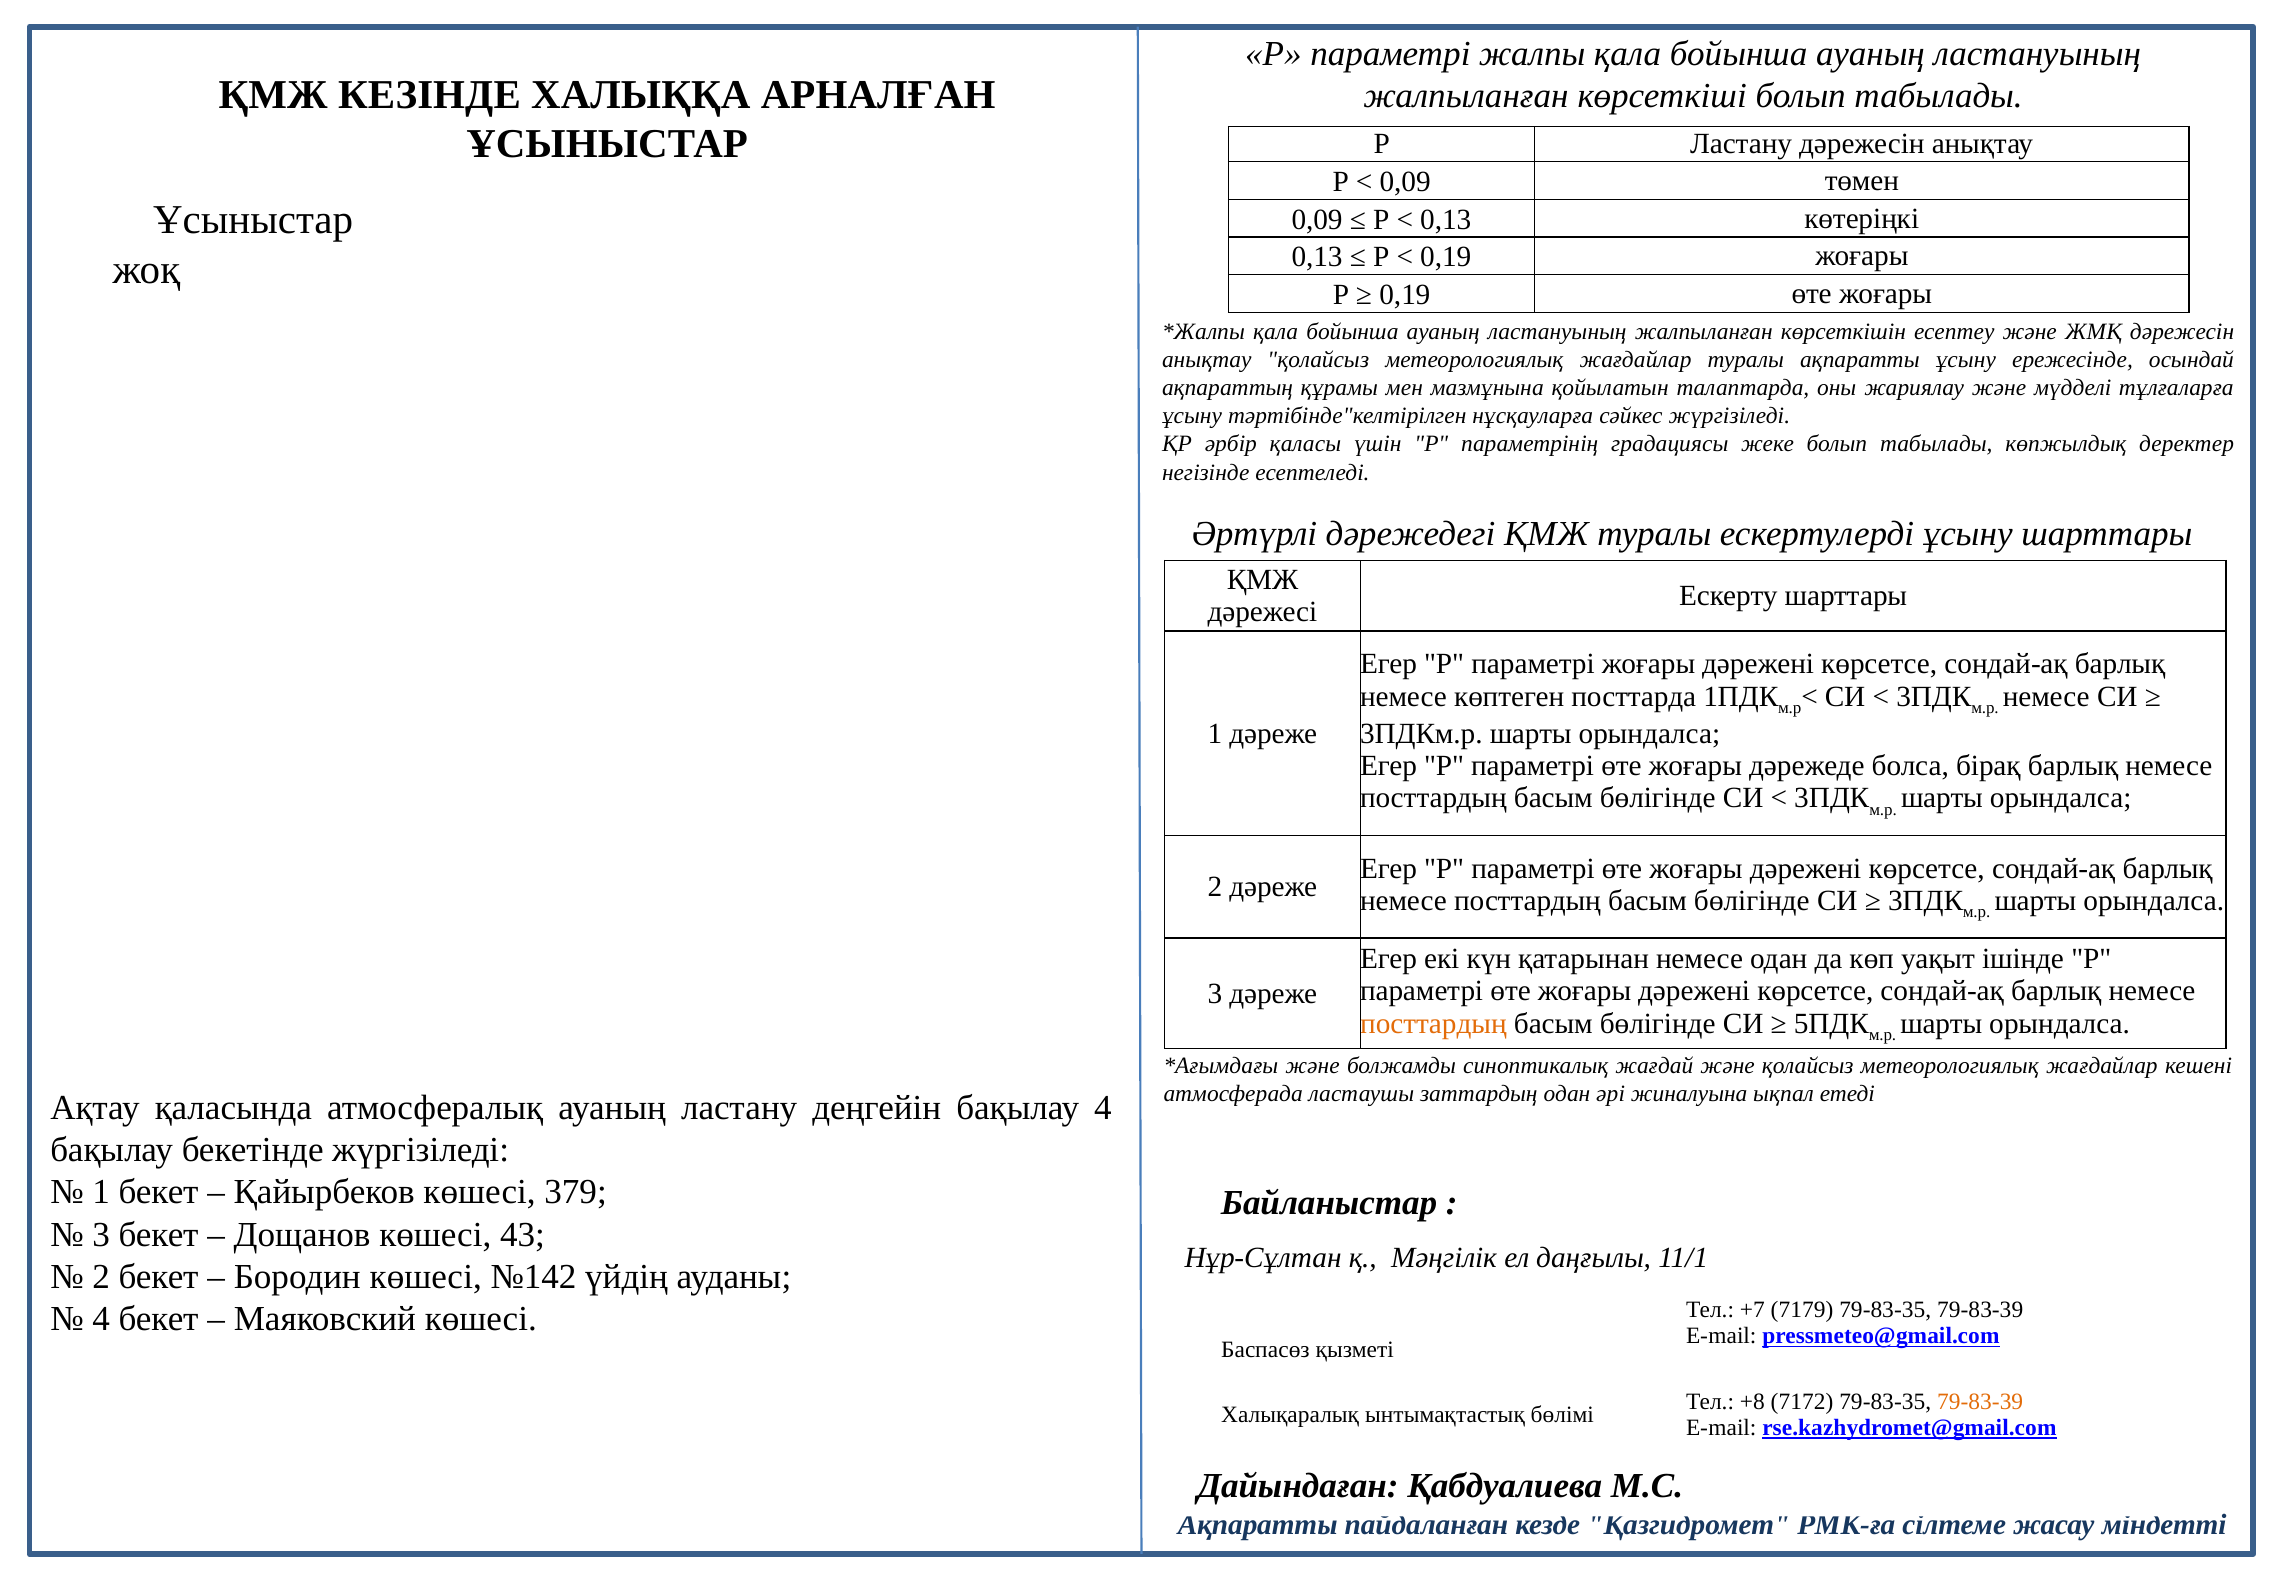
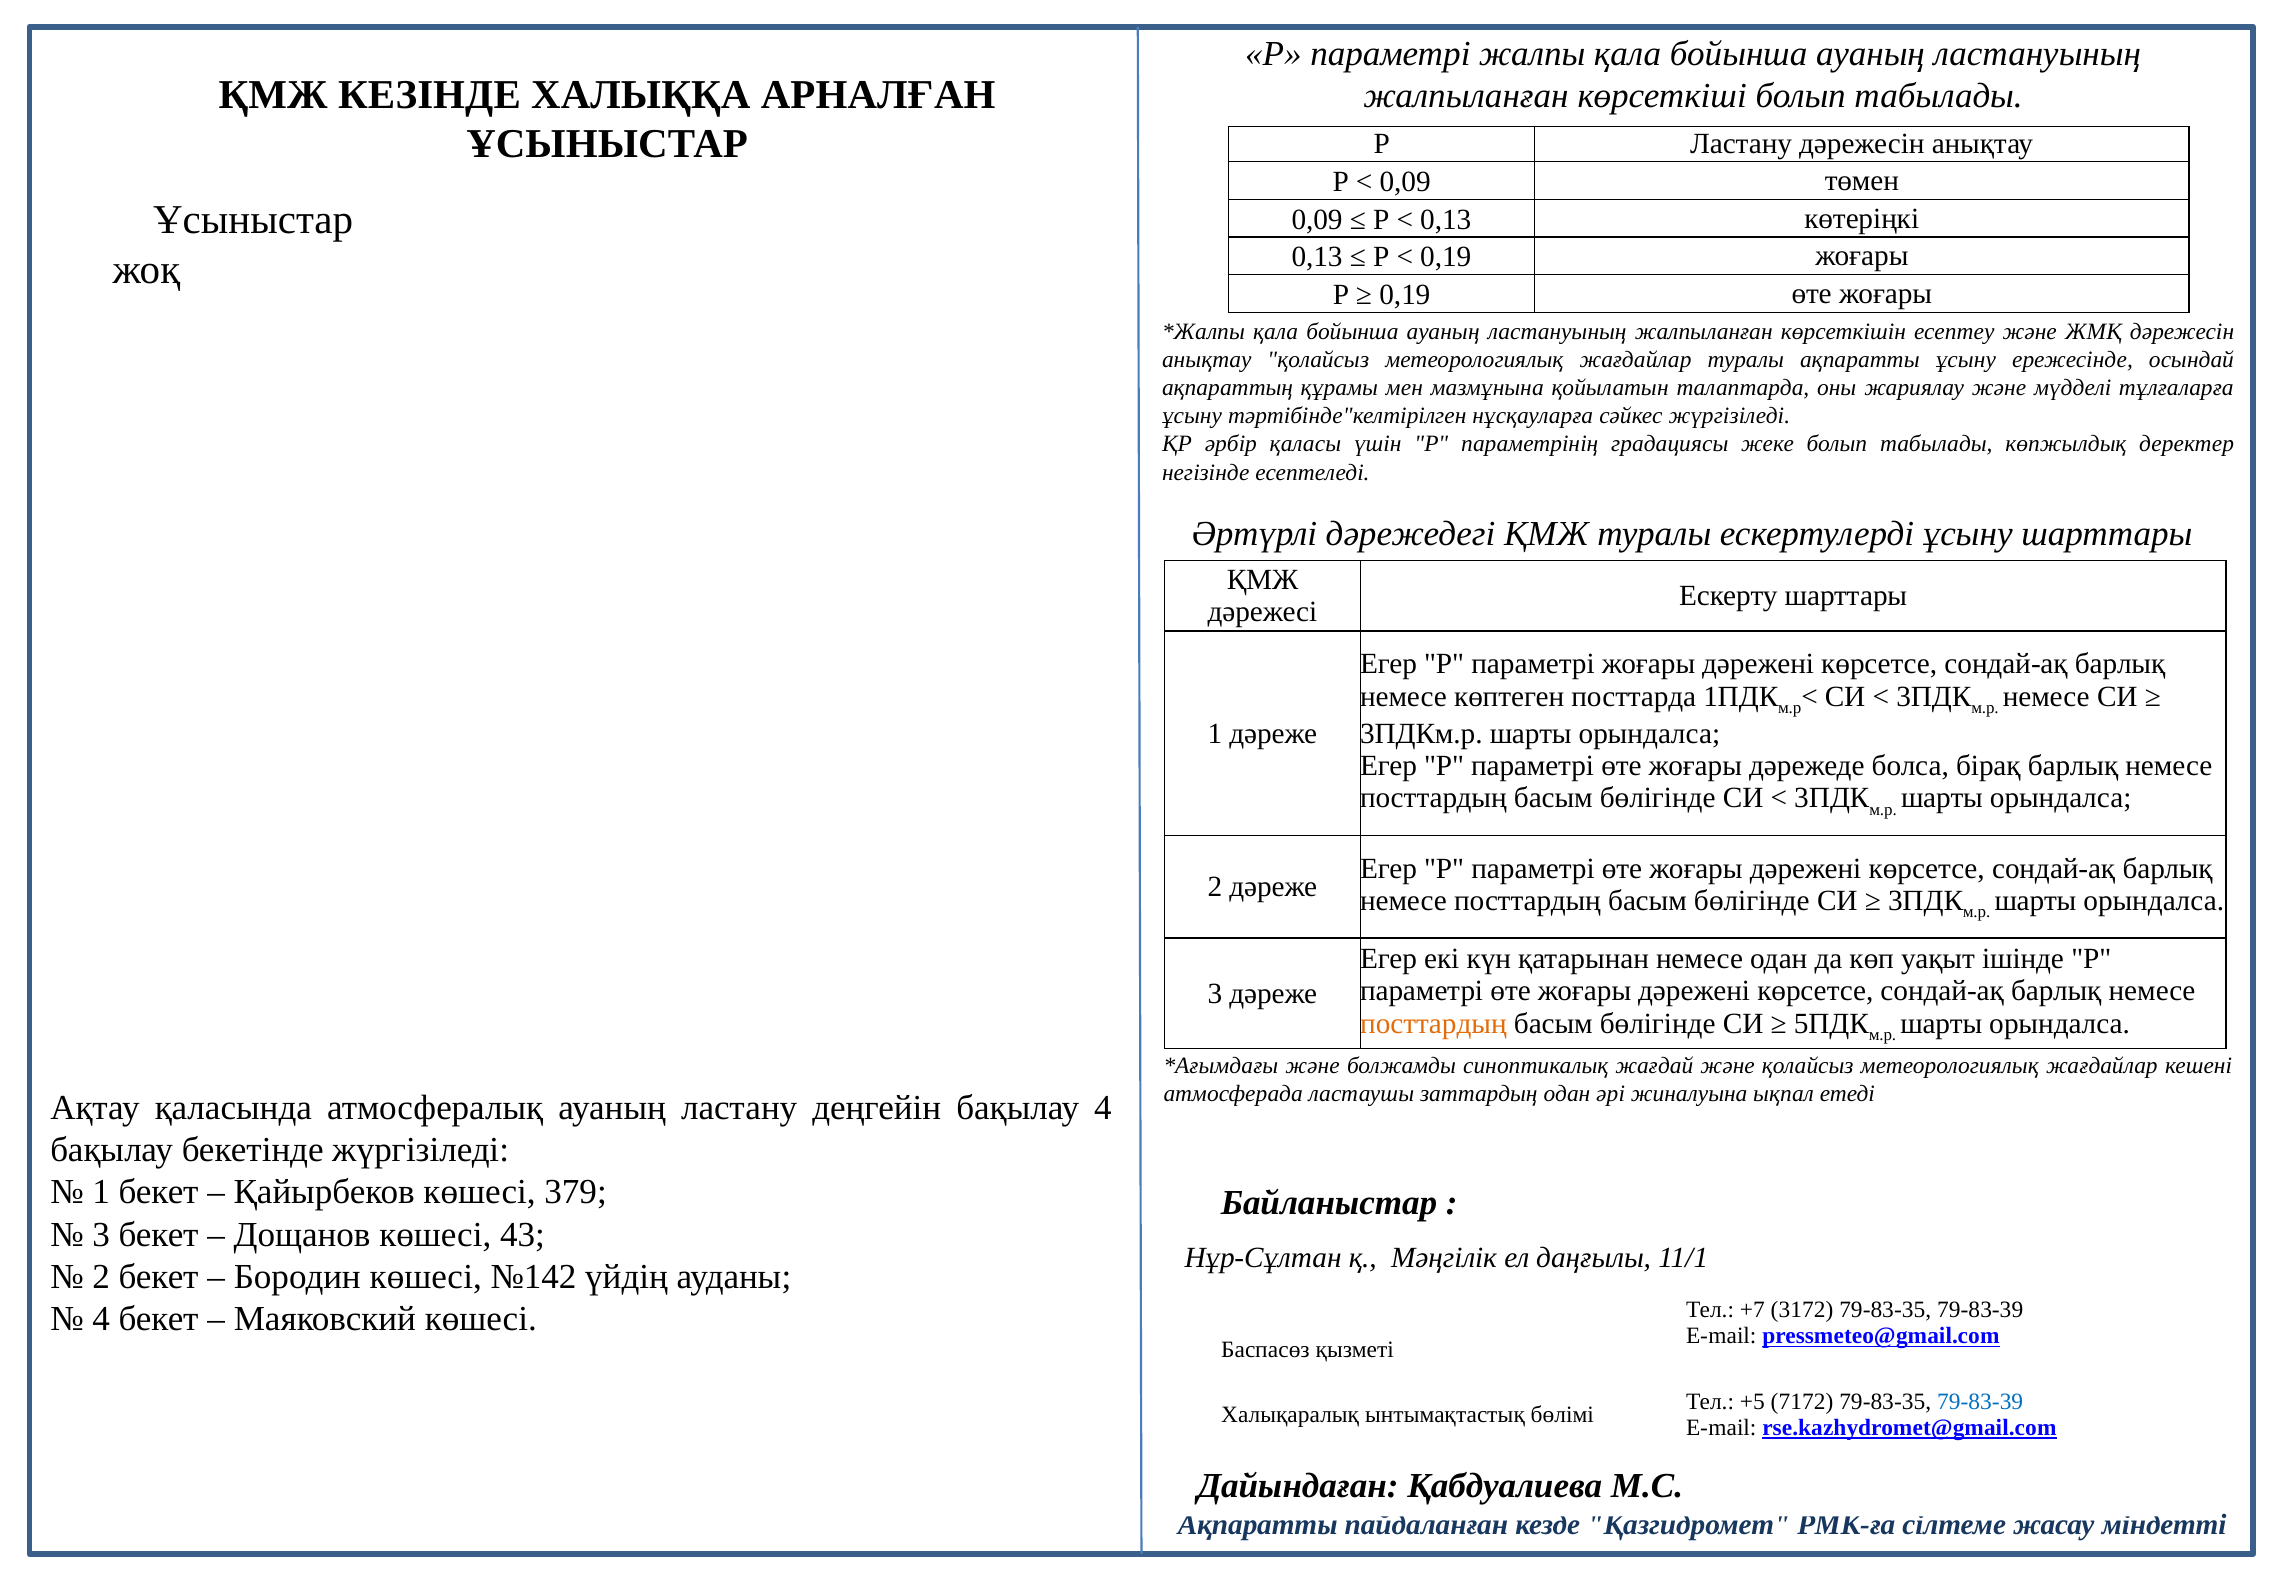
7179: 7179 -> 3172 (1802, 1310)
+8: +8 -> +5 (1752, 1401)
79-83-39 colour: orange -> blue (1980, 1401)
